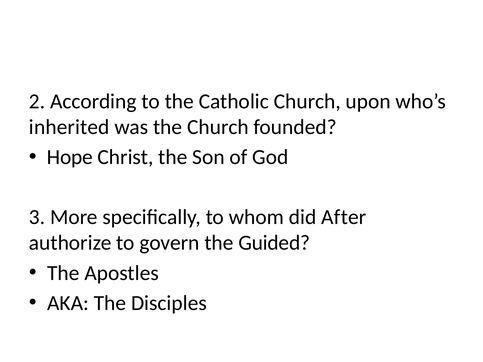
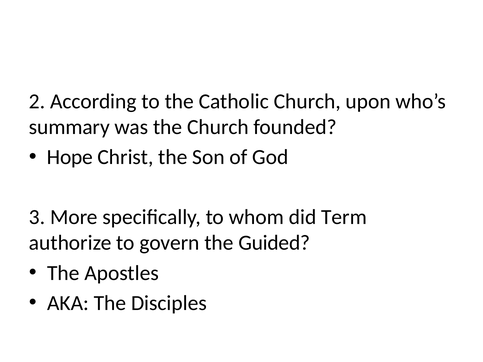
inherited: inherited -> summary (69, 127)
After: After -> Term (344, 217)
